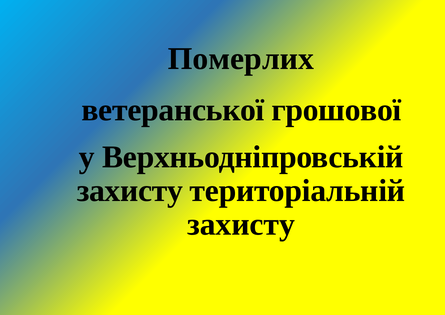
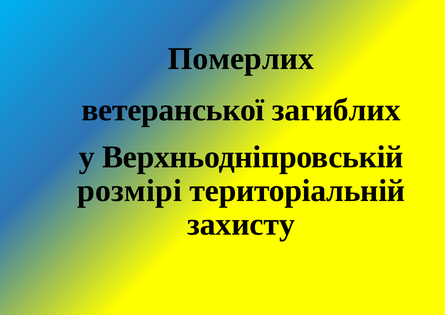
грошової: грошової -> загиблих (336, 110)
захисту: захисту -> розмірі (130, 190)
